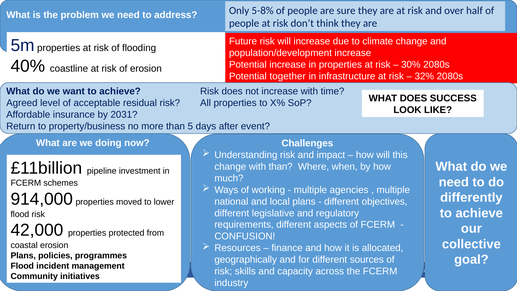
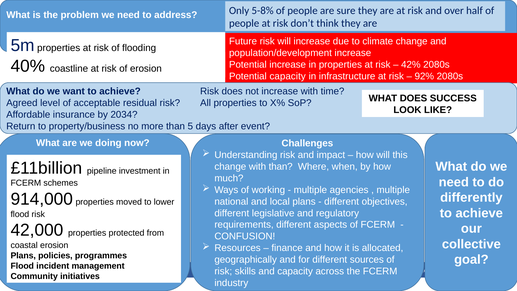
30%: 30% -> 42% (411, 65)
Potential together: together -> capacity (288, 76)
32%: 32% -> 92% (424, 76)
2031: 2031 -> 2034 (124, 114)
